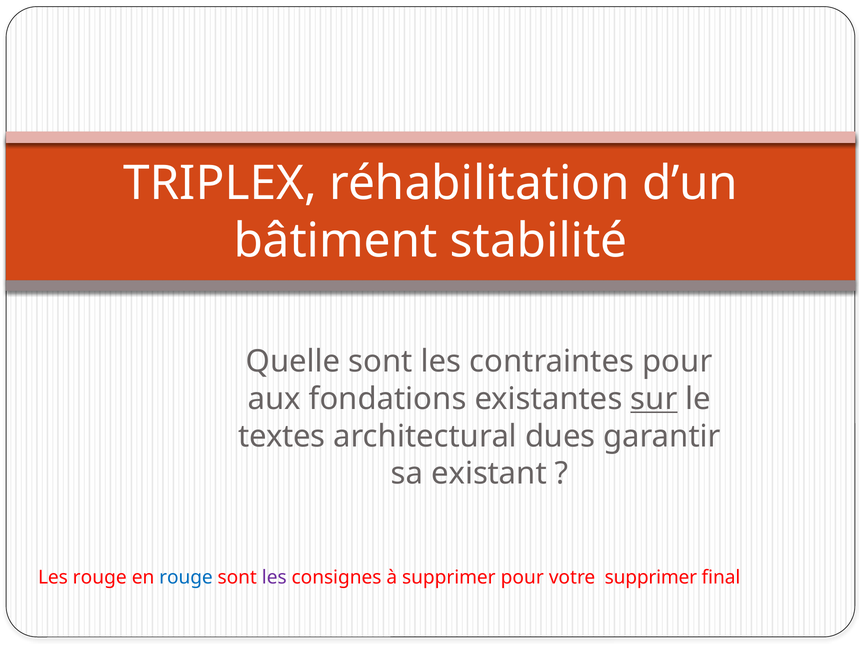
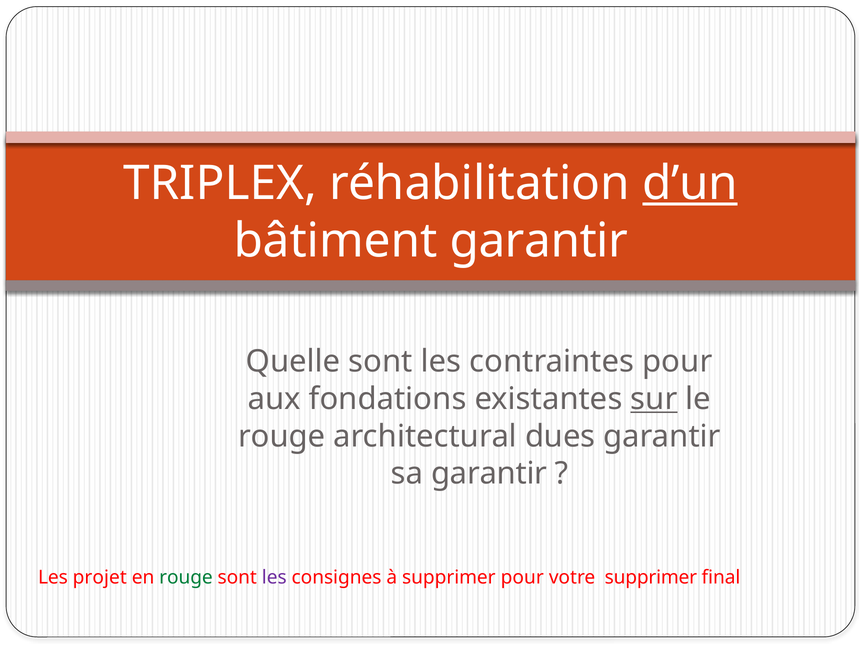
d’un underline: none -> present (690, 183)
bâtiment stabilité: stabilité -> garantir (539, 241)
textes: textes -> rouge (282, 436)
sa existant: existant -> garantir (489, 473)
Les rouge: rouge -> projet (100, 577)
rouge colour: blue -> green (186, 577)
